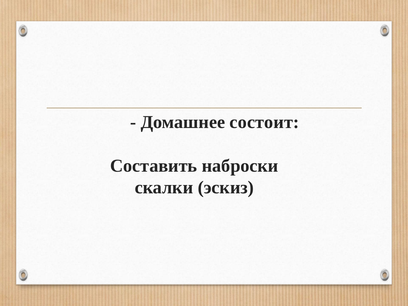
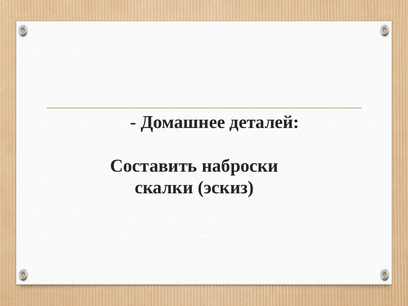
состоит: состоит -> деталей (264, 122)
